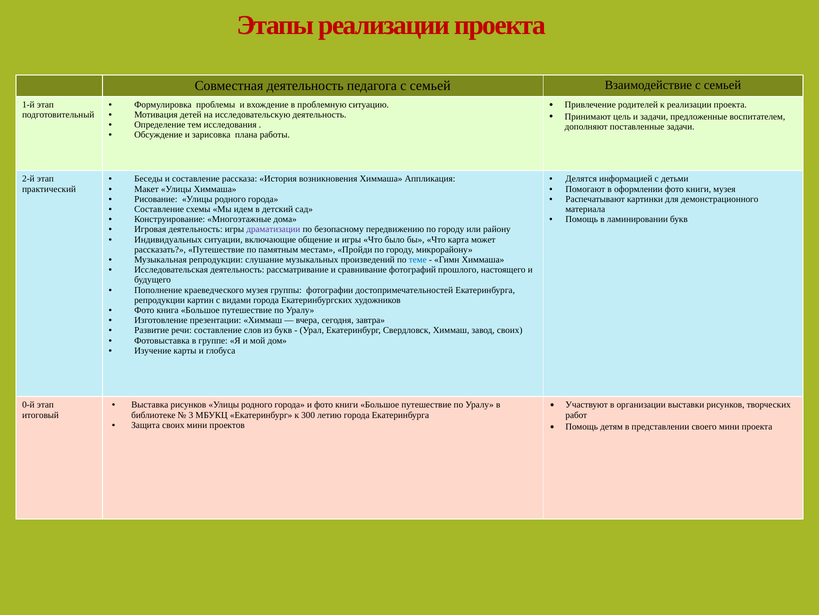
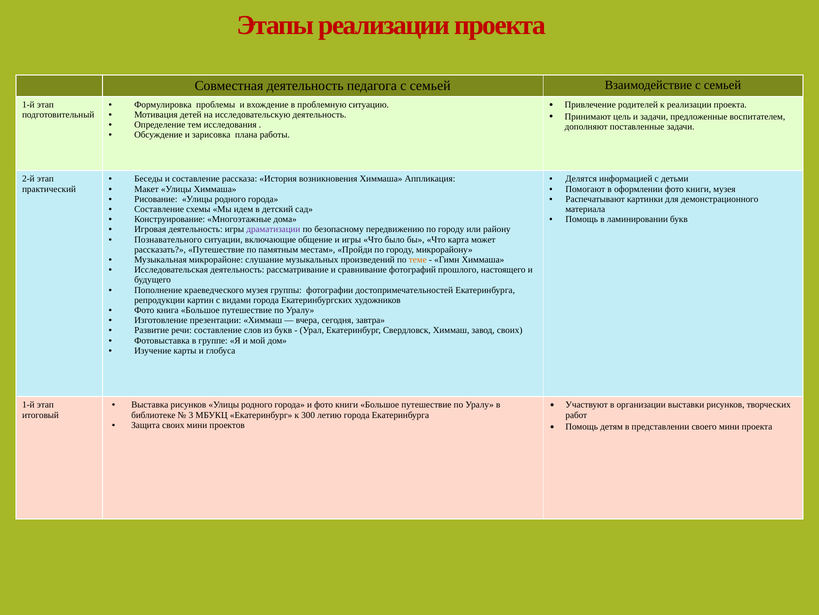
Индивидуальных: Индивидуальных -> Познавательного (168, 239)
Музыкальная репродукции: репродукции -> микрорайоне (216, 259)
теме colour: blue -> orange (418, 259)
0-й: 0-й -> 1-й (28, 404)
